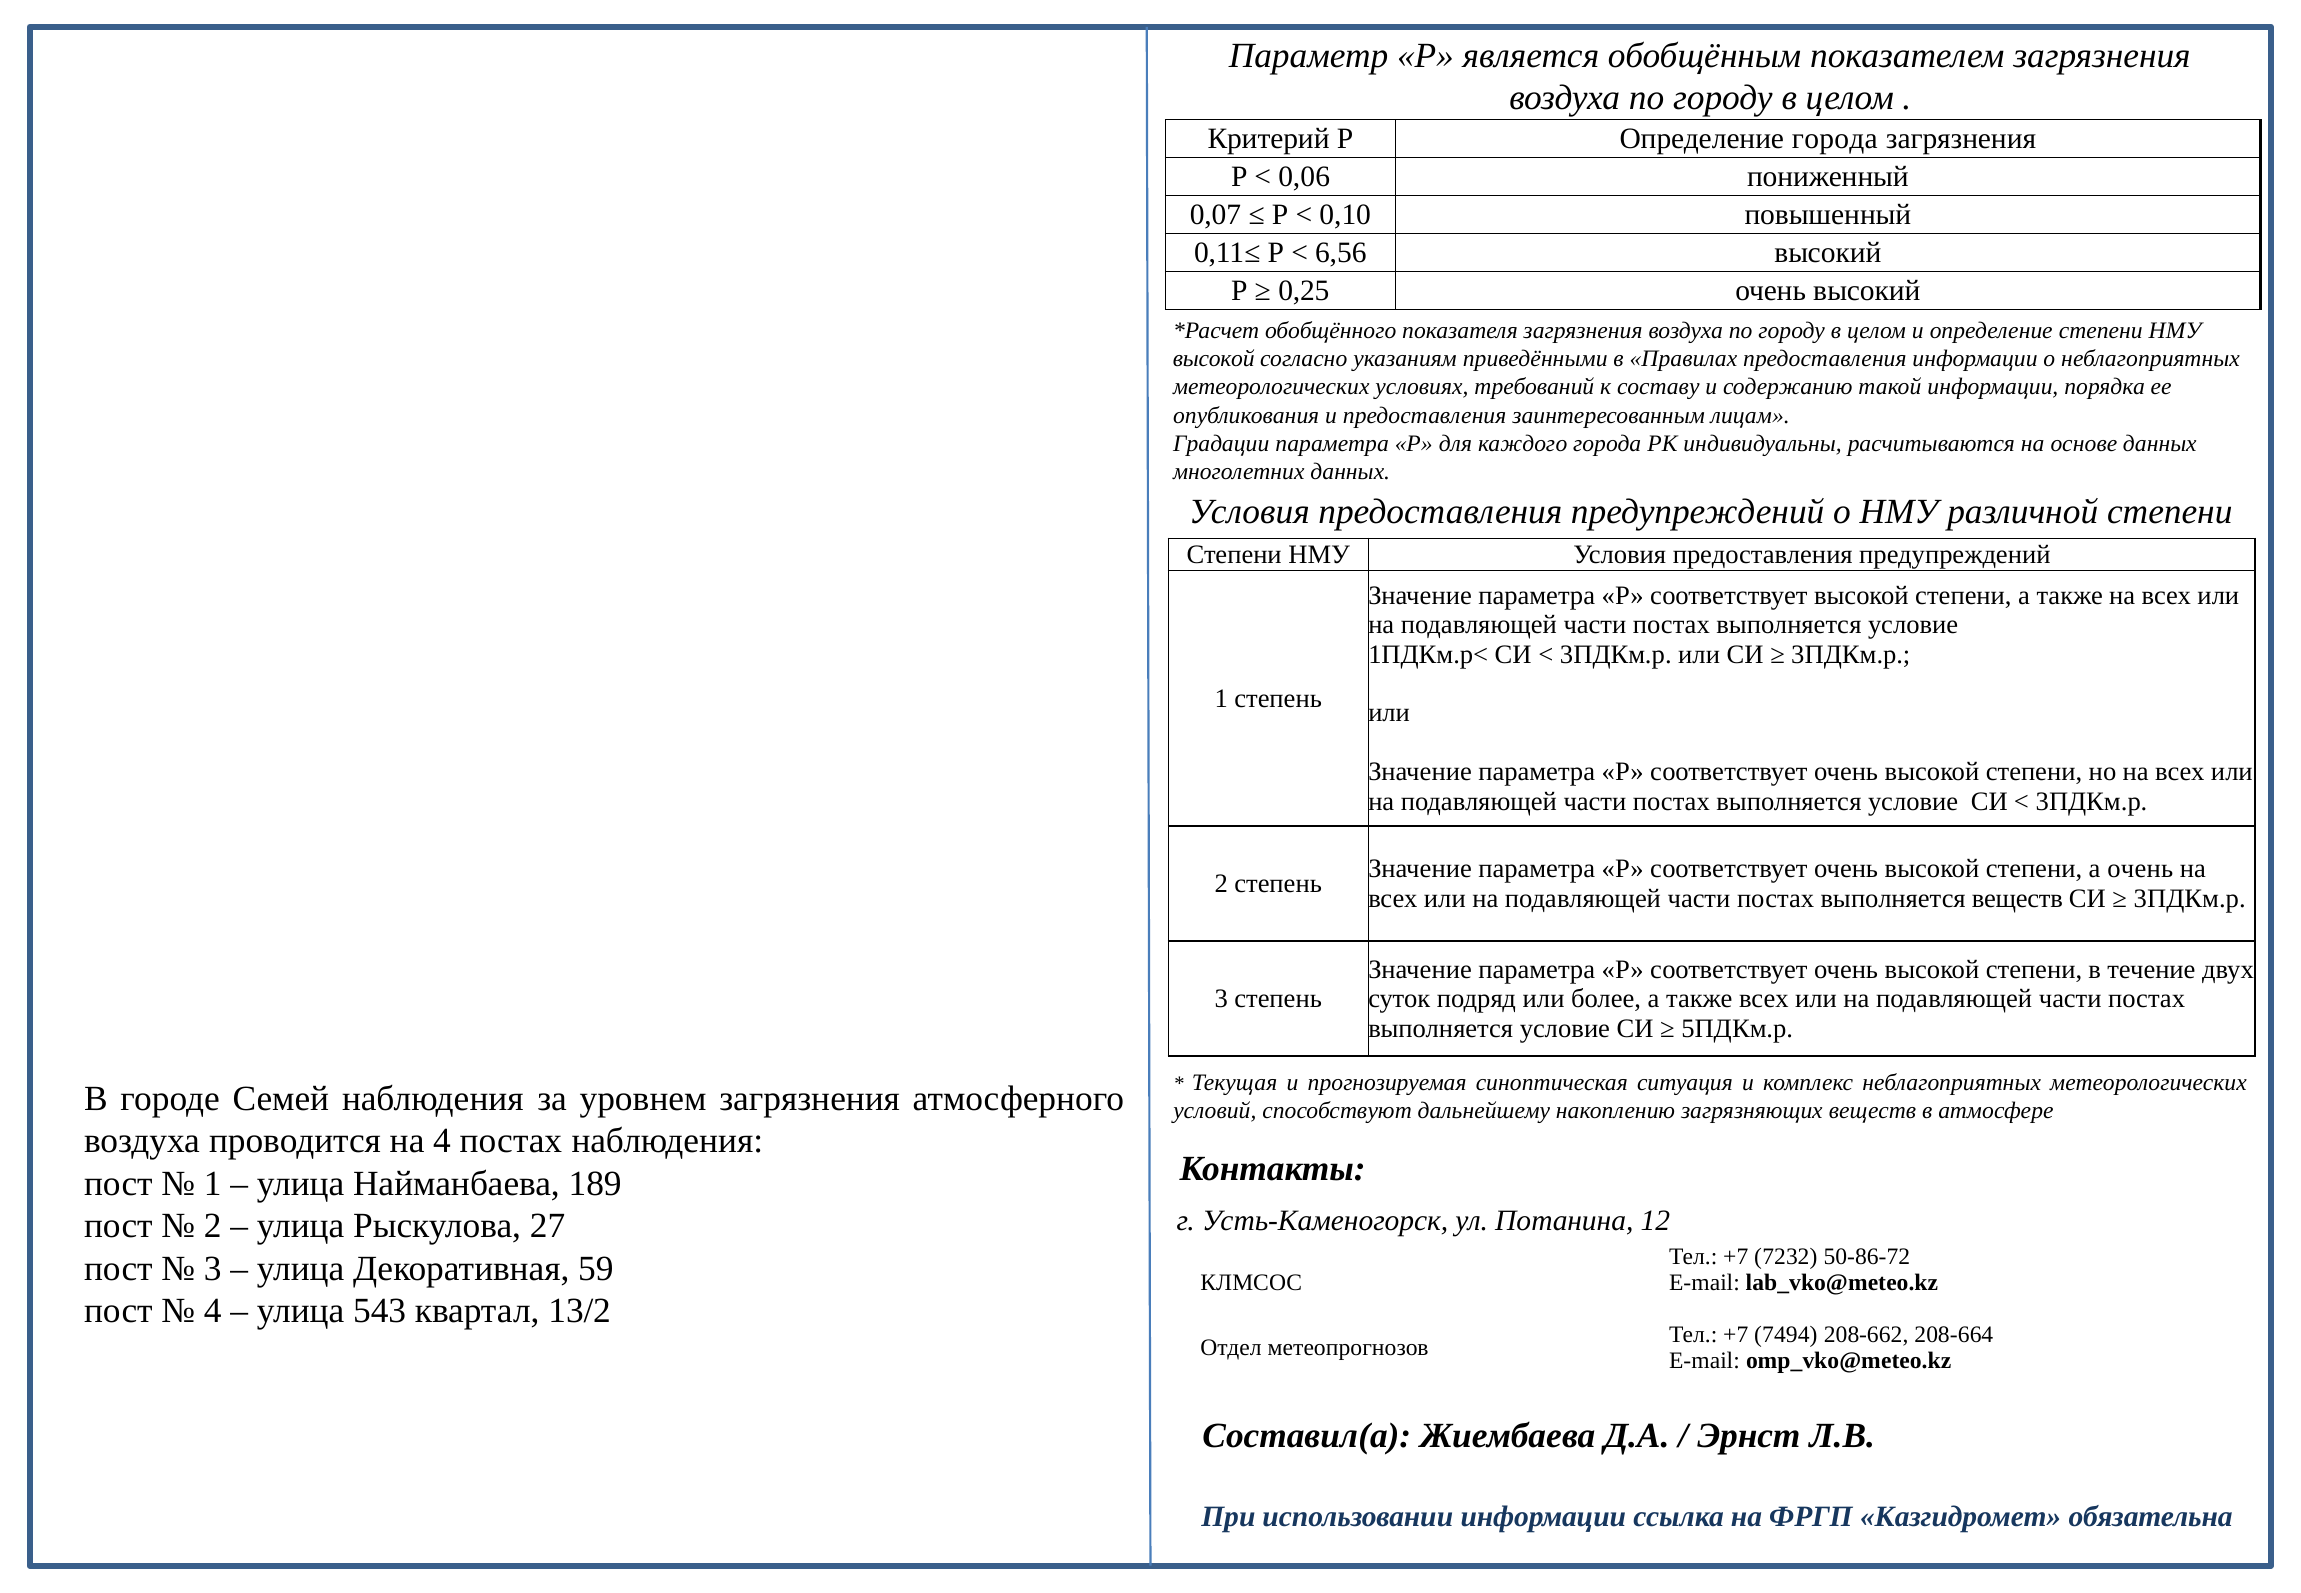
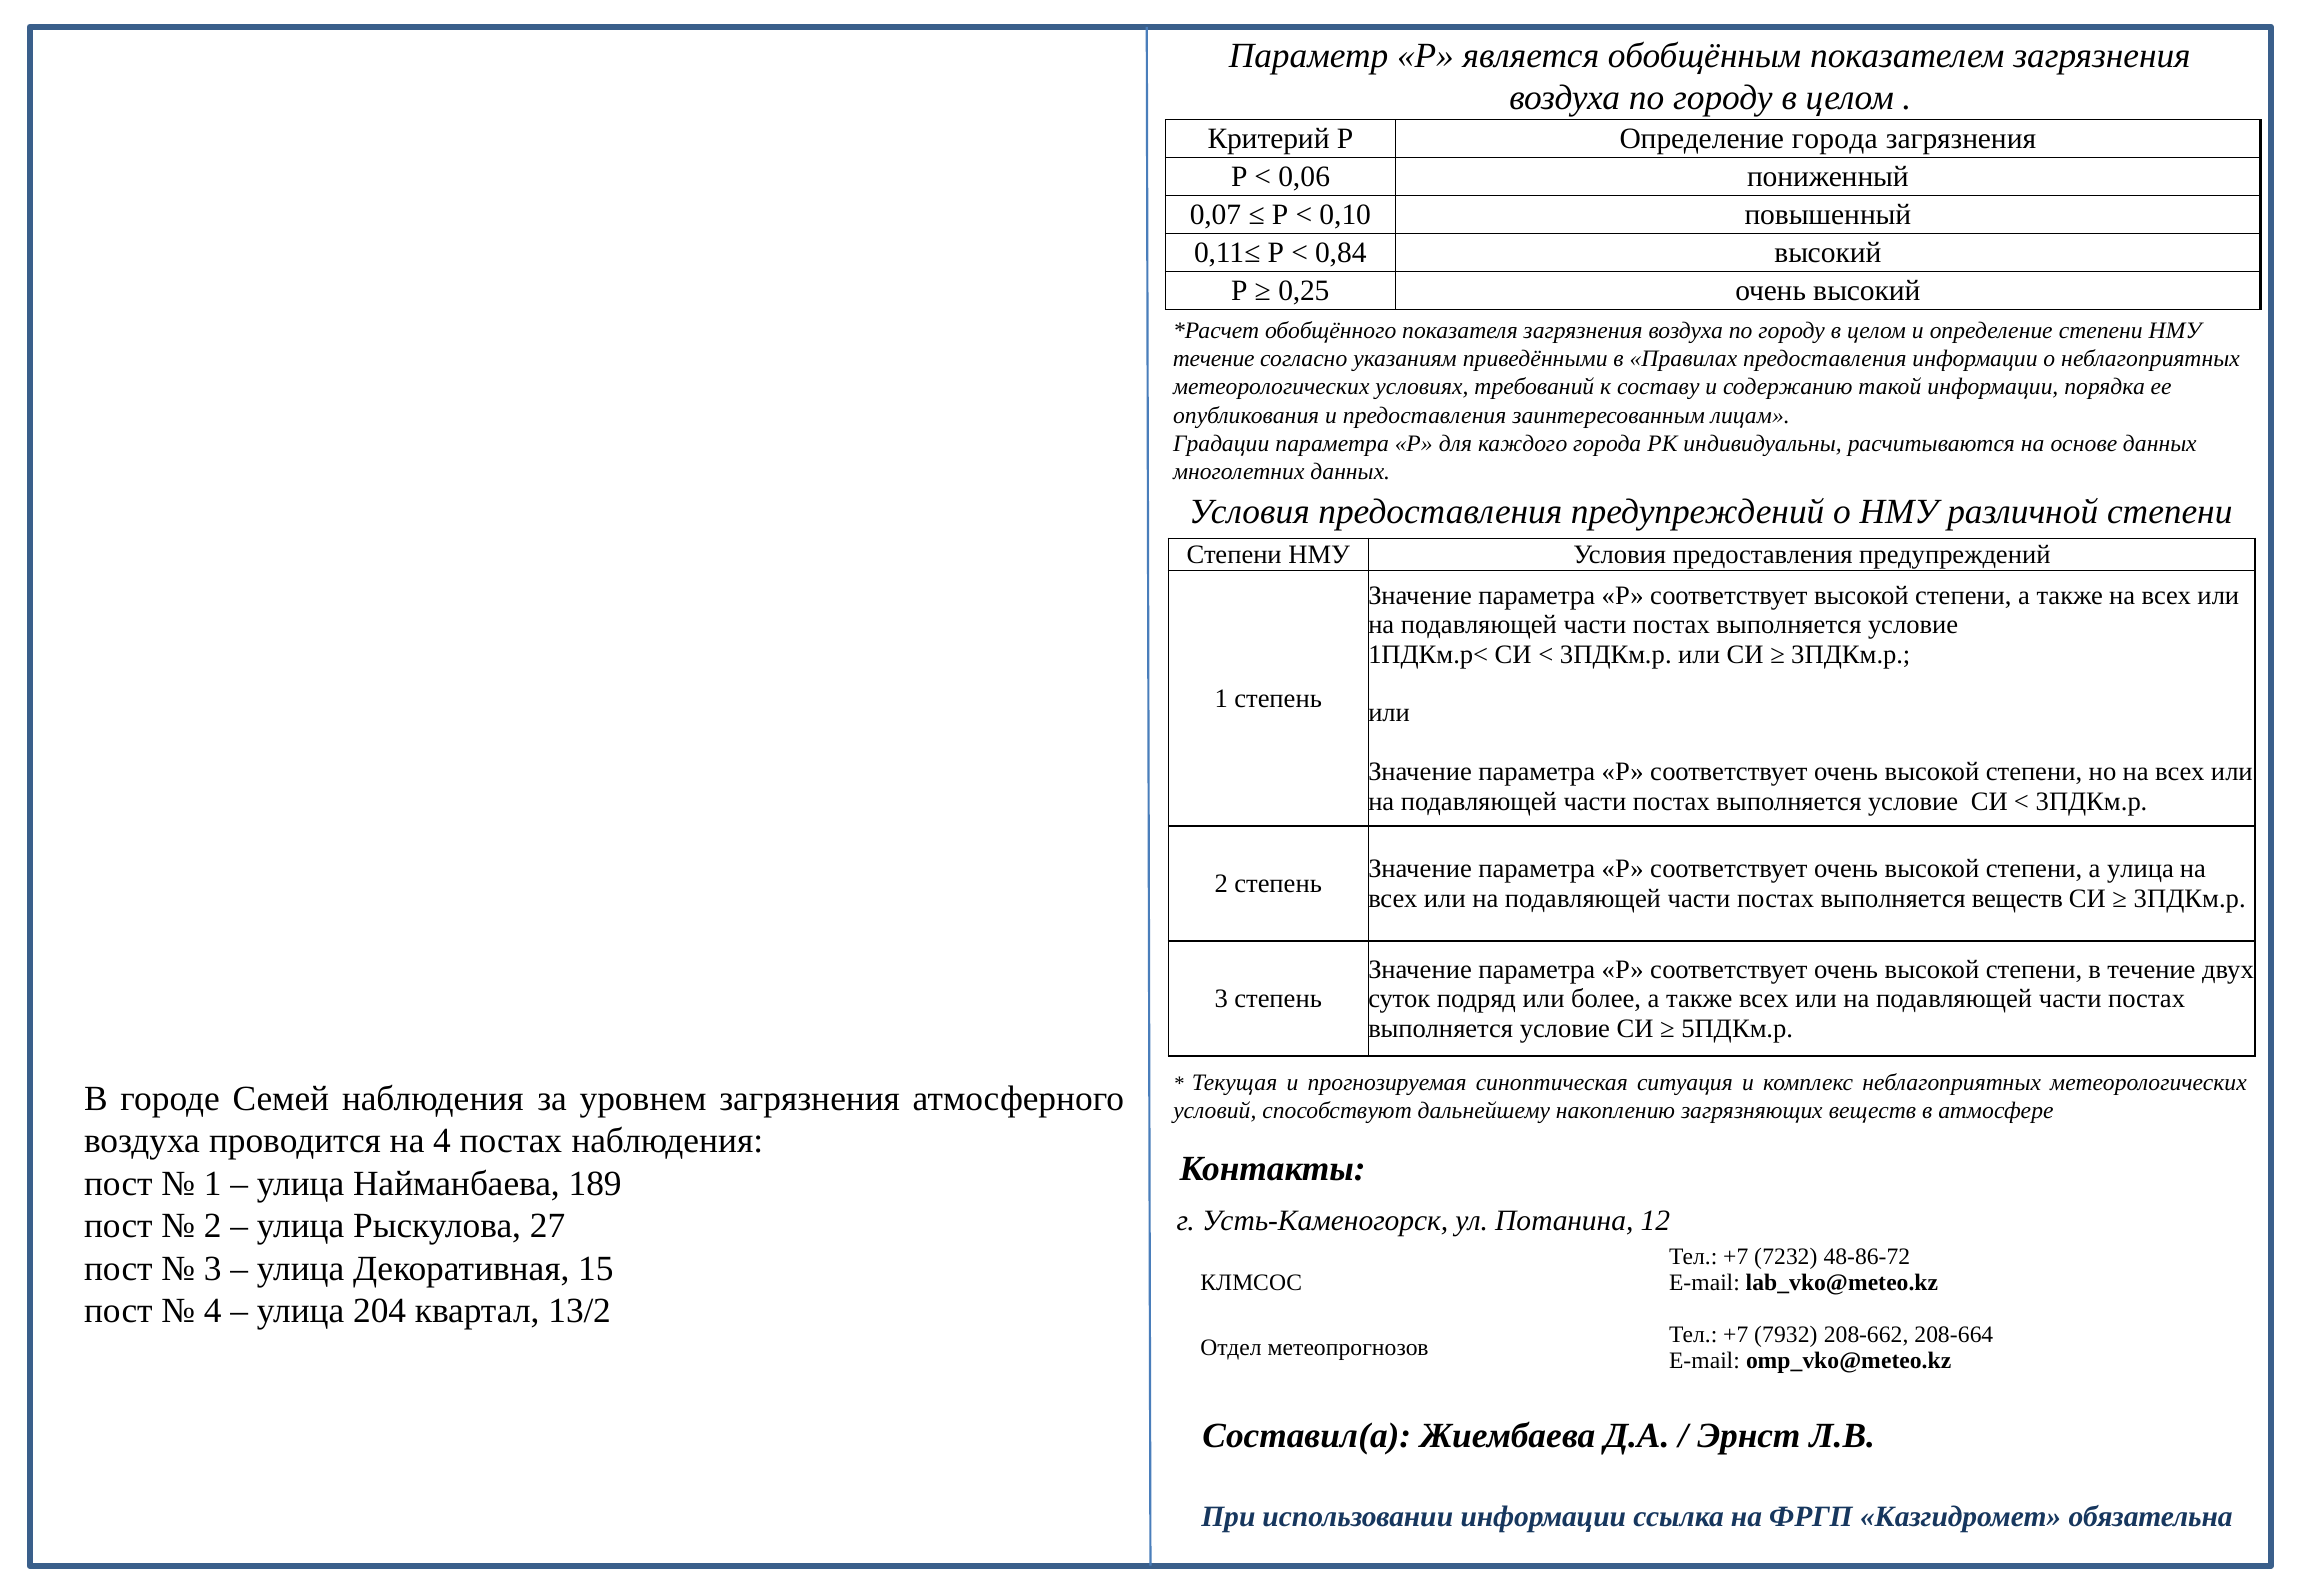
6,56: 6,56 -> 0,84 (1341, 252)
высокой: высокой -> течение (1214, 359)
а очень: очень -> улица (2140, 869)
50-86-72: 50-86-72 -> 48-86-72 (1867, 1257)
59: 59 -> 15 (596, 1268)
543: 543 -> 204 (380, 1311)
7494: 7494 -> 7932 (1786, 1335)
